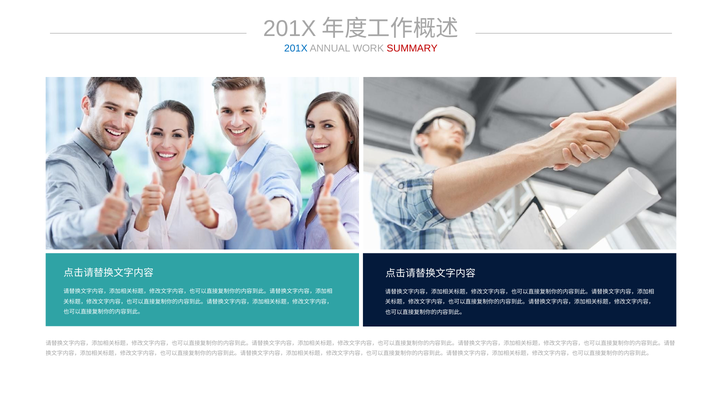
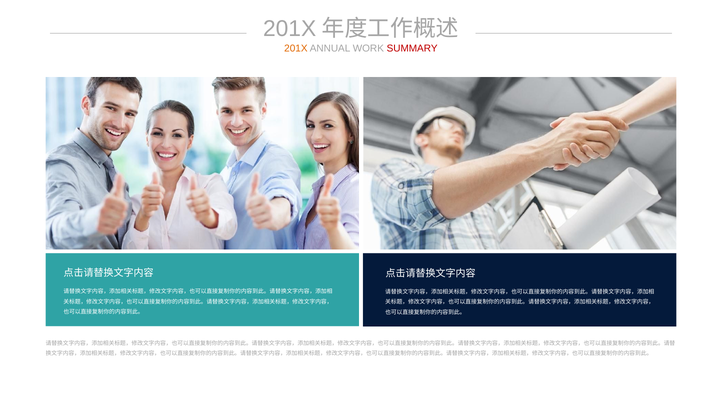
201X colour: blue -> orange (296, 48)
